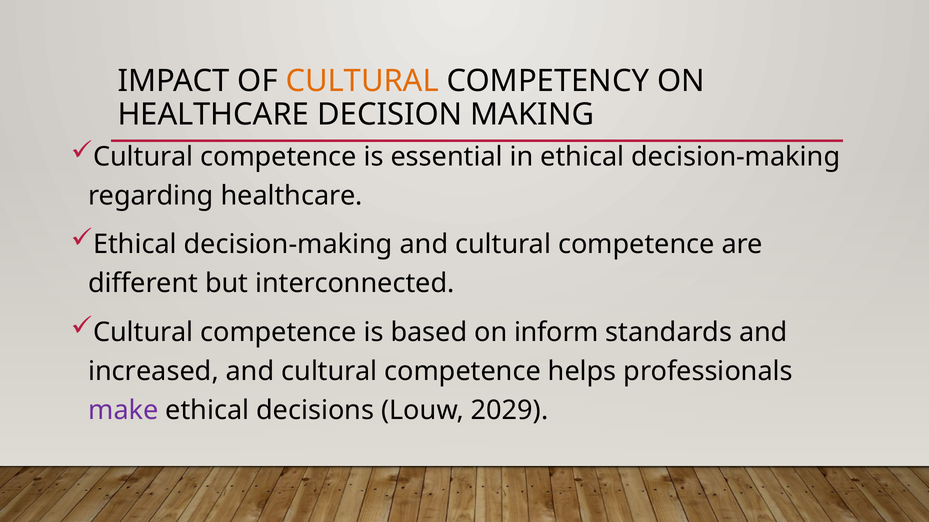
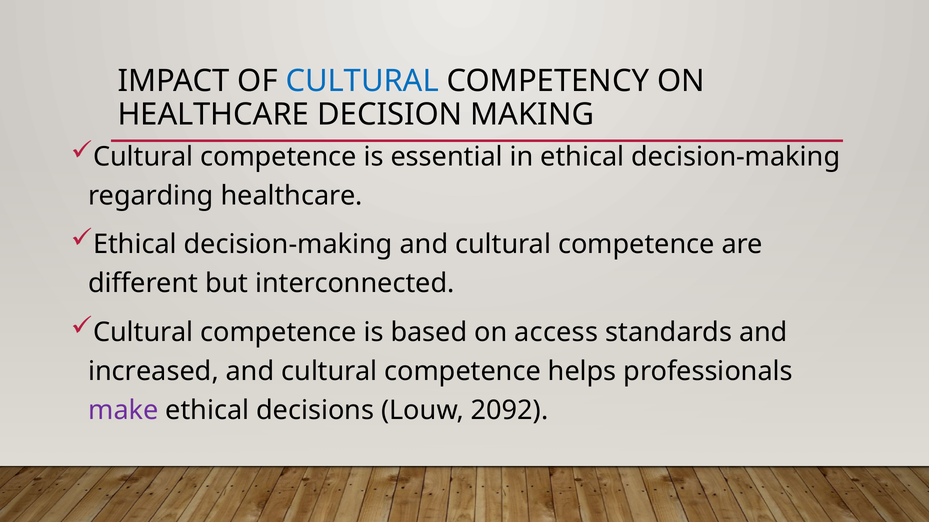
CULTURAL colour: orange -> blue (362, 81)
inform: inform -> access (556, 332)
2029: 2029 -> 2092 (510, 411)
